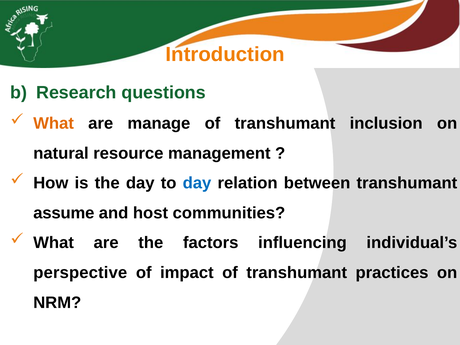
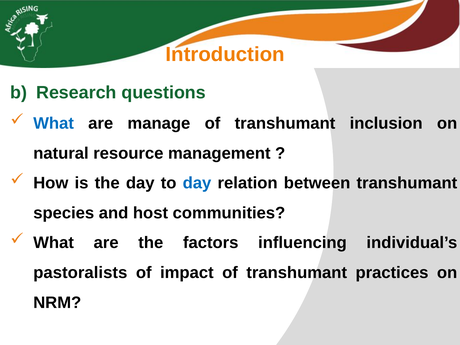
What colour: orange -> blue (54, 123)
assume: assume -> species (64, 213)
perspective: perspective -> pastoralists (80, 273)
